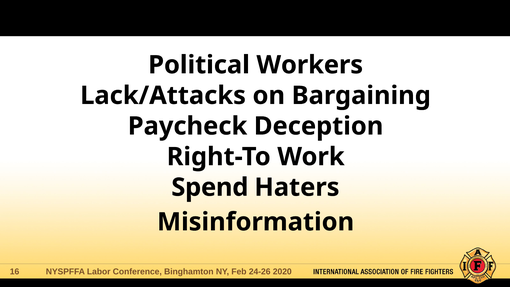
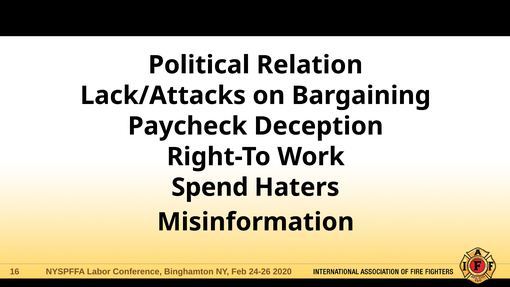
Workers: Workers -> Relation (310, 65)
